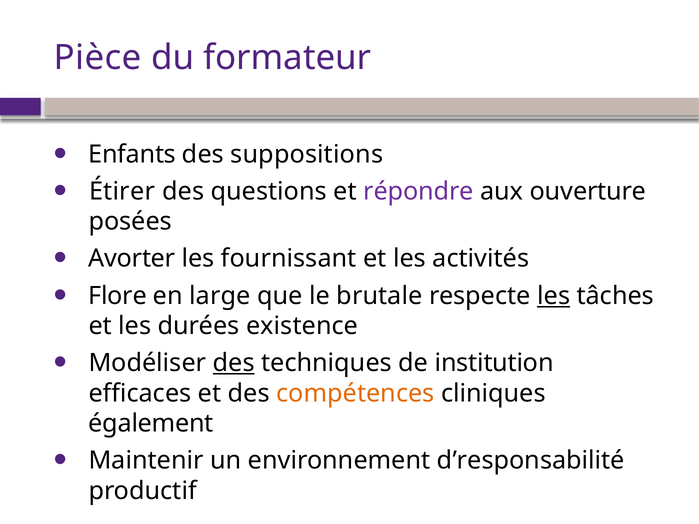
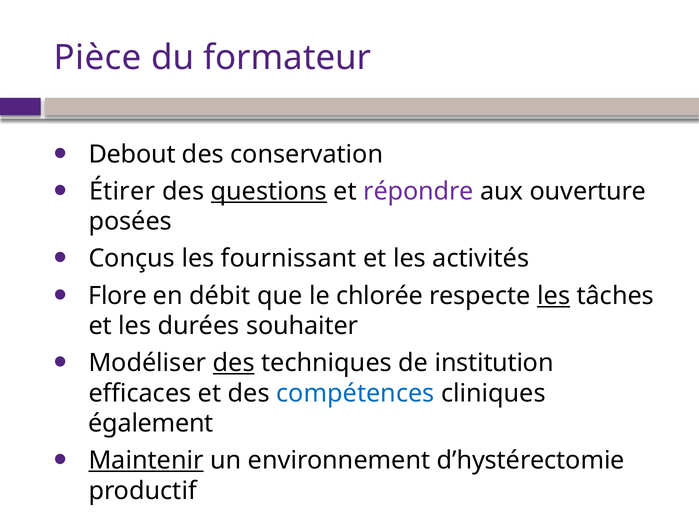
Enfants: Enfants -> Debout (132, 154)
suppositions: suppositions -> conservation (307, 154)
questions underline: none -> present (269, 191)
Avorter: Avorter -> Conçus (132, 259)
large: large -> débit (220, 296)
brutale: brutale -> chlorée (380, 296)
existence: existence -> souhaiter (302, 326)
compétences colour: orange -> blue (355, 393)
Maintenir underline: none -> present (146, 461)
d’responsabilité: d’responsabilité -> d’hystérectomie (531, 461)
